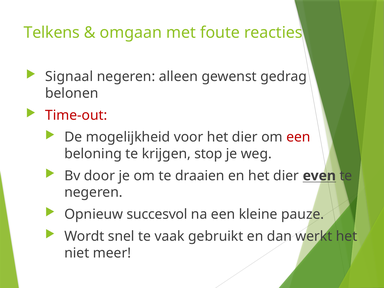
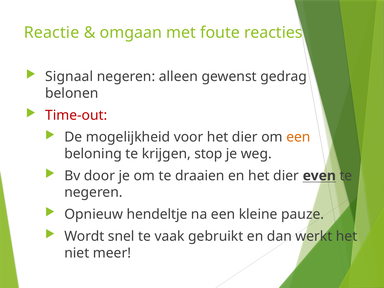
Telkens: Telkens -> Reactie (52, 33)
een colour: red -> orange (298, 137)
succesvol: succesvol -> hendeltje (157, 214)
